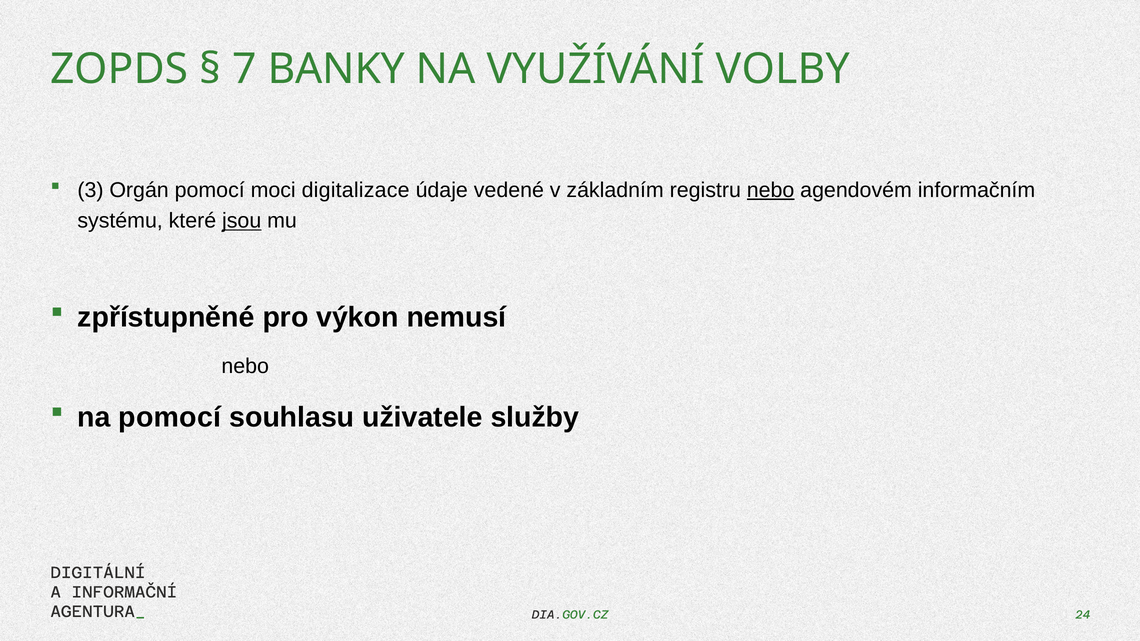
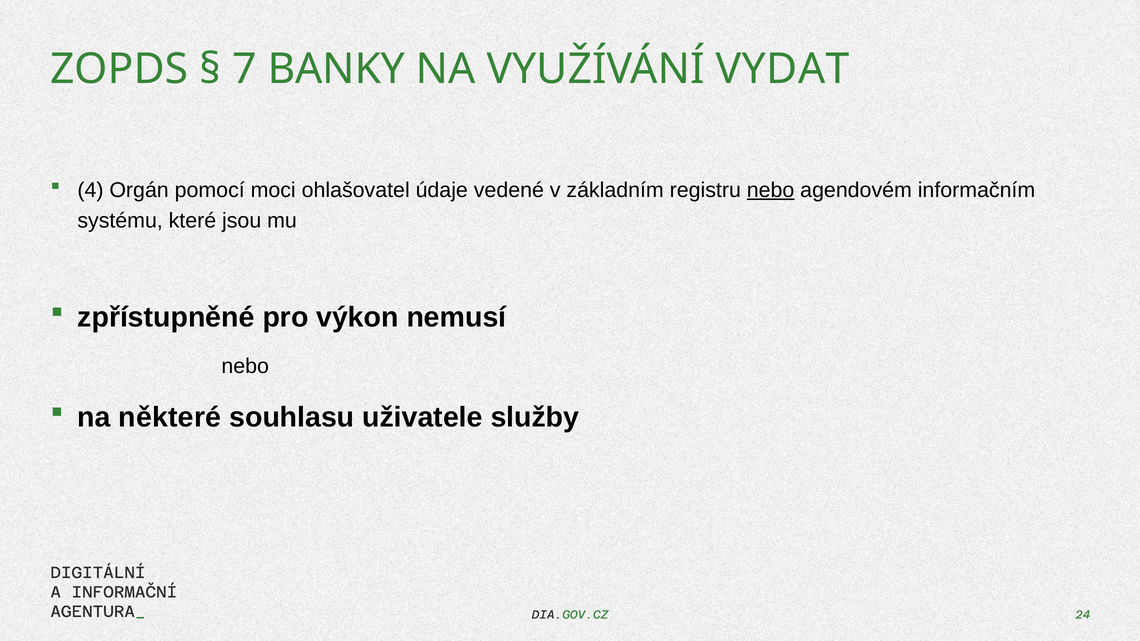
VOLBY: VOLBY -> VYDAT (783, 69)
3: 3 -> 4 (90, 190)
digitalizace: digitalizace -> ohlašovatel (356, 190)
jsou underline: present -> none (242, 221)
na pomocí: pomocí -> některé (170, 418)
